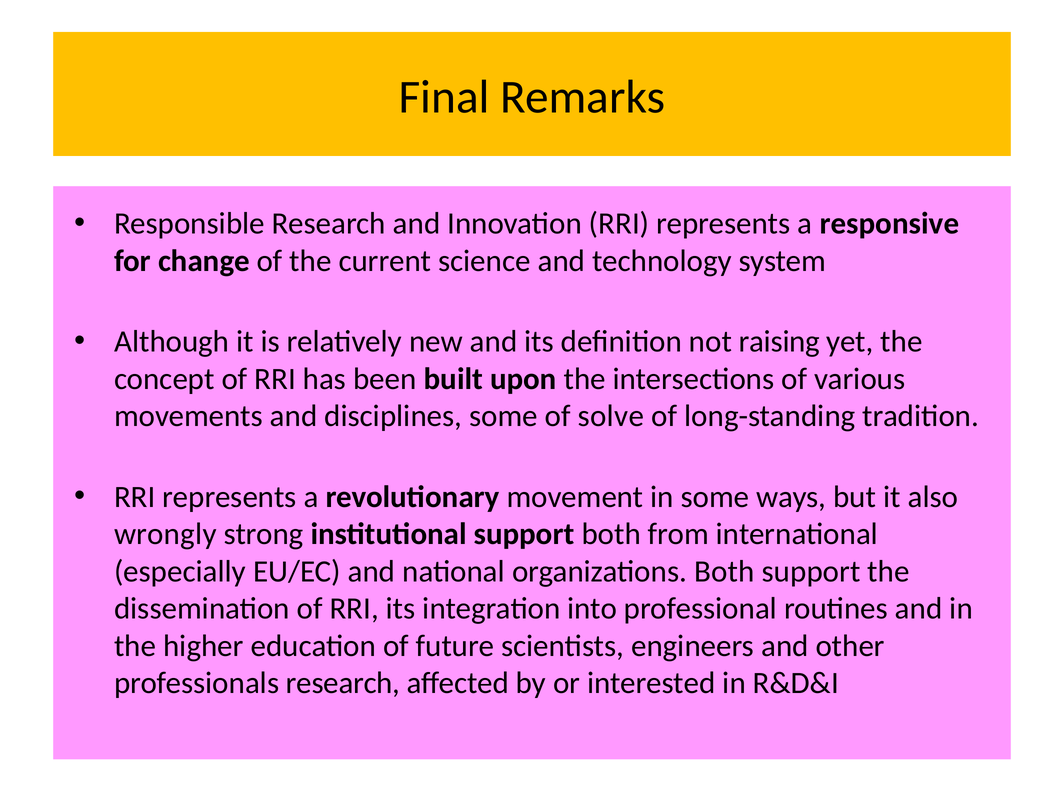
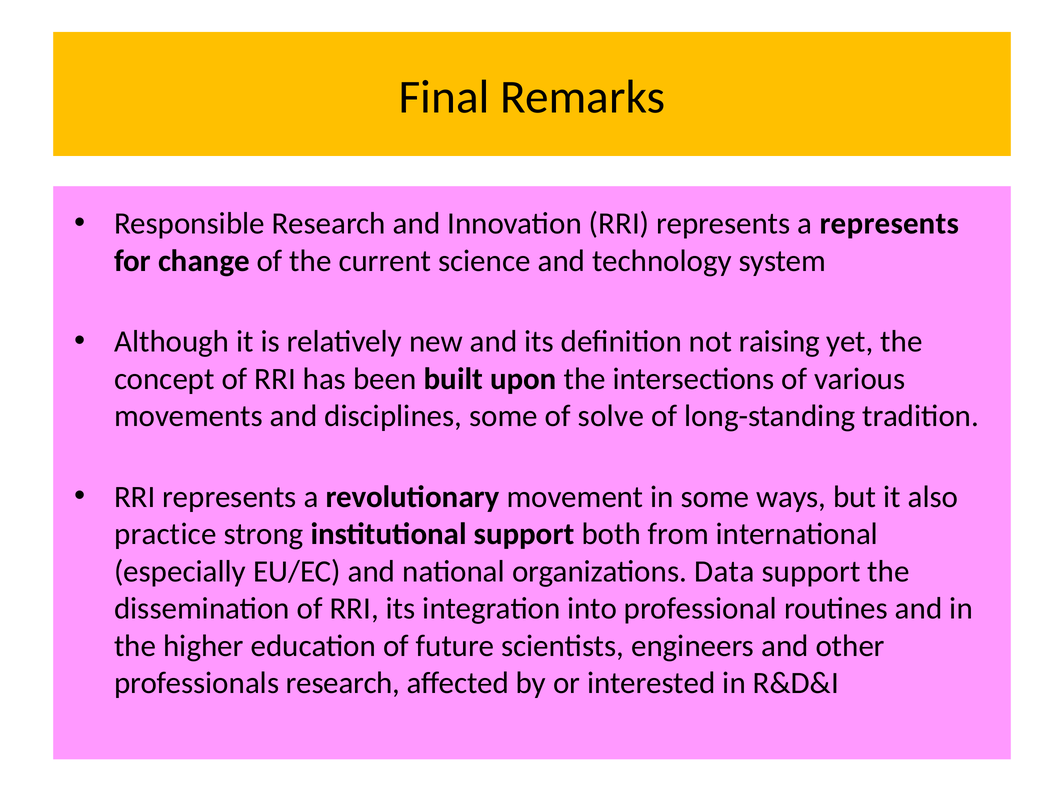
a responsive: responsive -> represents (889, 224)
wrongly: wrongly -> practice (165, 534)
organizations Both: Both -> Data (724, 571)
